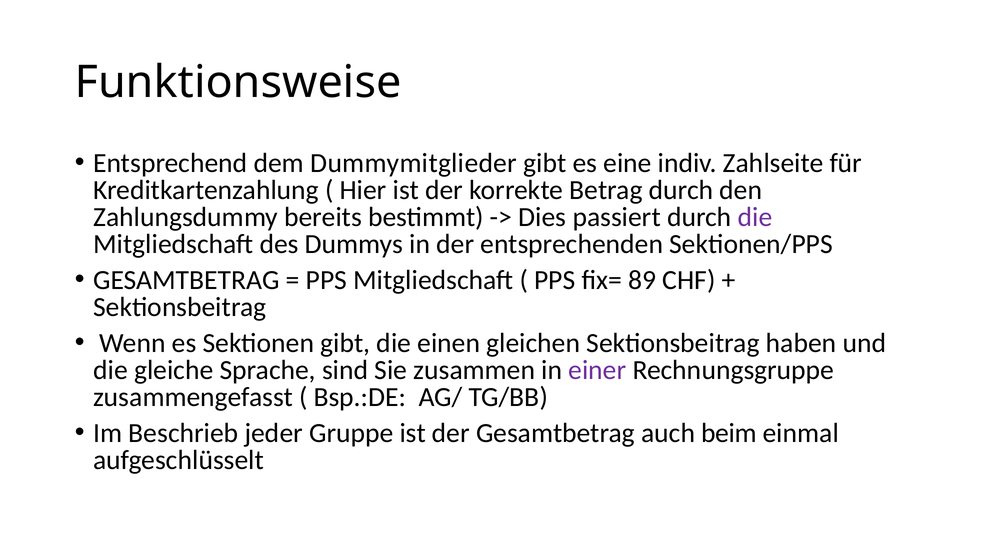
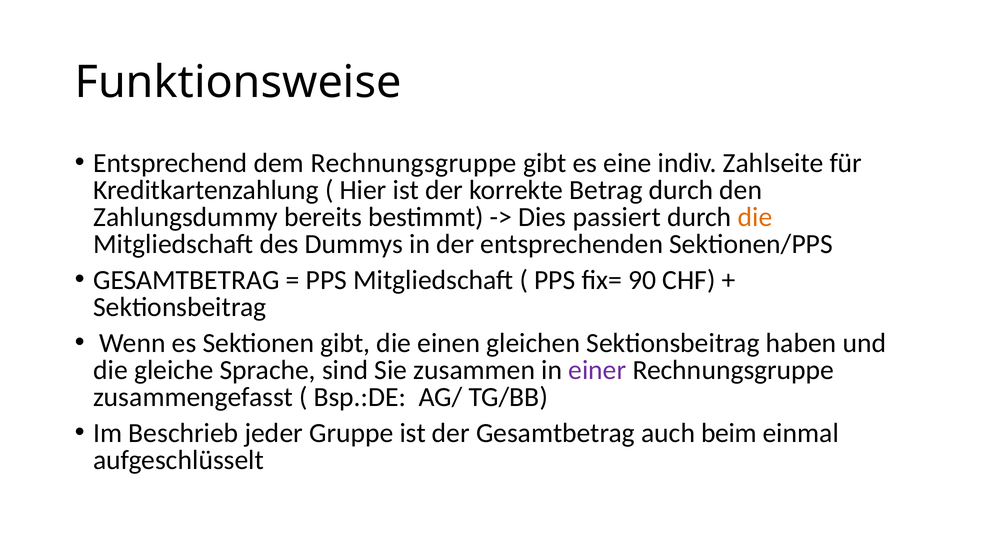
dem Dummymitglieder: Dummymitglieder -> Rechnungsgruppe (414, 163)
die colour: purple -> orange (755, 217)
89: 89 -> 90 (642, 280)
